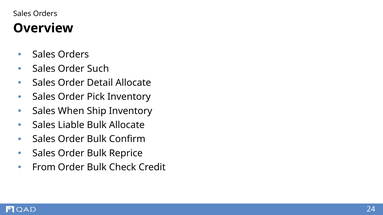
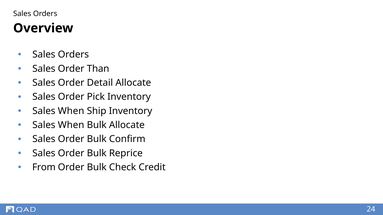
Such: Such -> Than (98, 69)
Liable: Liable -> When (71, 125)
